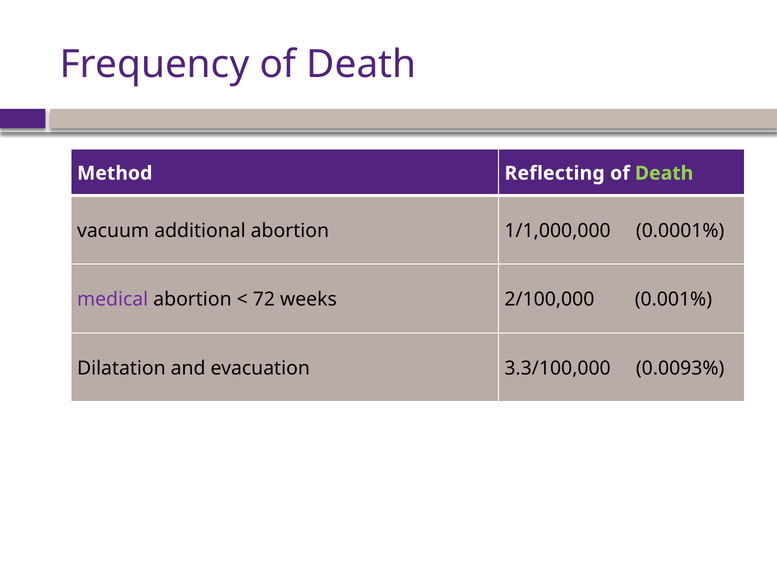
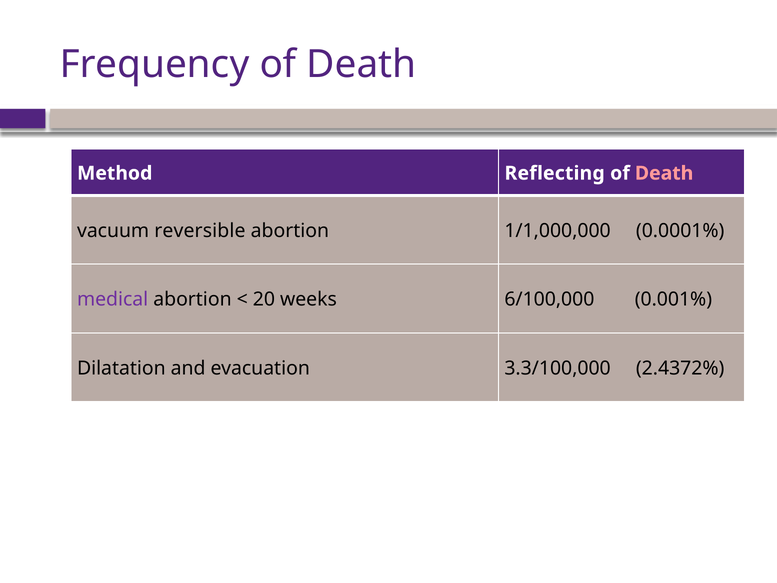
Death colour: light green -> pink (664, 173)
additional: additional -> reversible (200, 231)
72: 72 -> 20 (264, 299)
2/100,000: 2/100,000 -> 6/100,000 (549, 299)
0.0093%: 0.0093% -> 2.4372% (680, 368)
